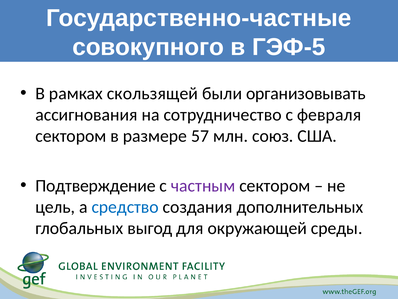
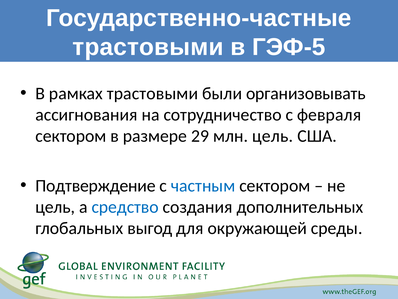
совокупного: совокупного -> трастовыми (148, 47)
рамках скользящей: скользящей -> трастовыми (152, 93)
57: 57 -> 29 (200, 136)
млн союз: союз -> цель (273, 136)
частным colour: purple -> blue (203, 185)
